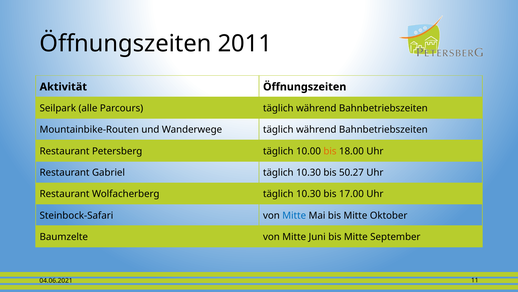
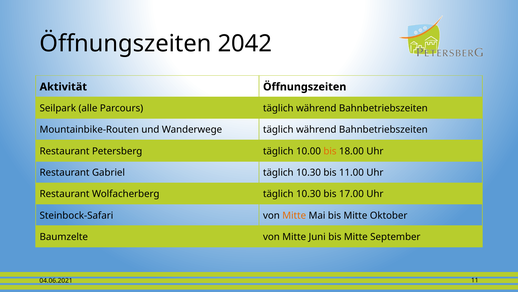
2011: 2011 -> 2042 (245, 44)
50.27: 50.27 -> 11.00 (351, 172)
Mitte colour: blue -> orange (294, 215)
